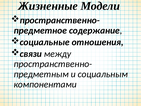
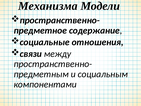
Жизненные: Жизненные -> Механизма (48, 6)
